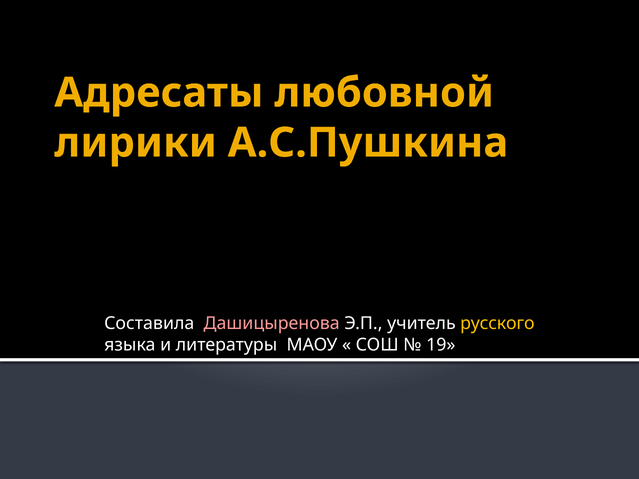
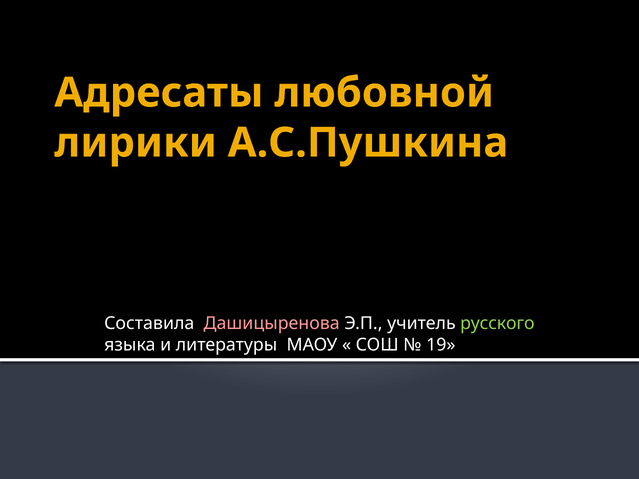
русского colour: yellow -> light green (497, 324)
